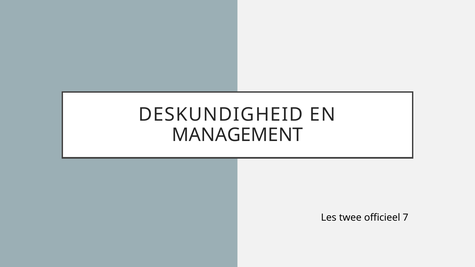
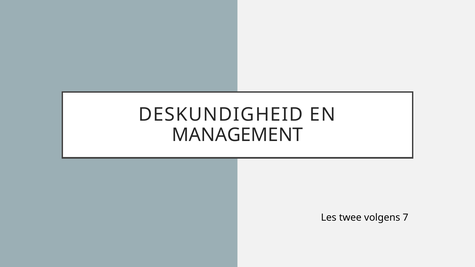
officieel: officieel -> volgens (382, 218)
